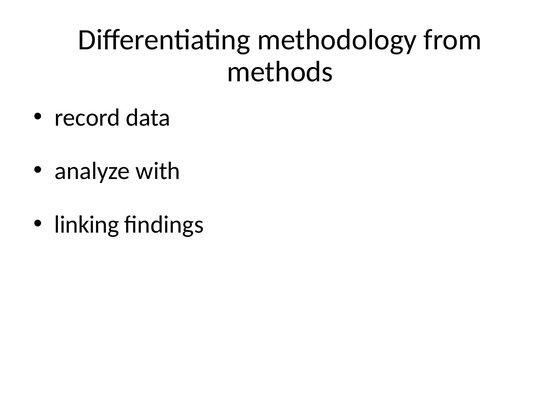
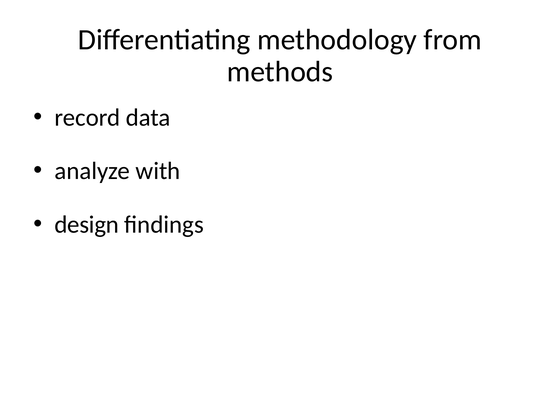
linking: linking -> design (87, 225)
